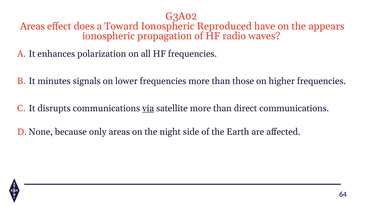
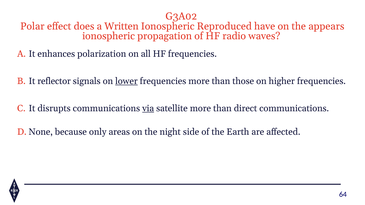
Areas: Areas -> Polar (32, 26)
Toward: Toward -> Written (121, 26)
minutes: minutes -> reflector (54, 81)
lower underline: none -> present (126, 81)
